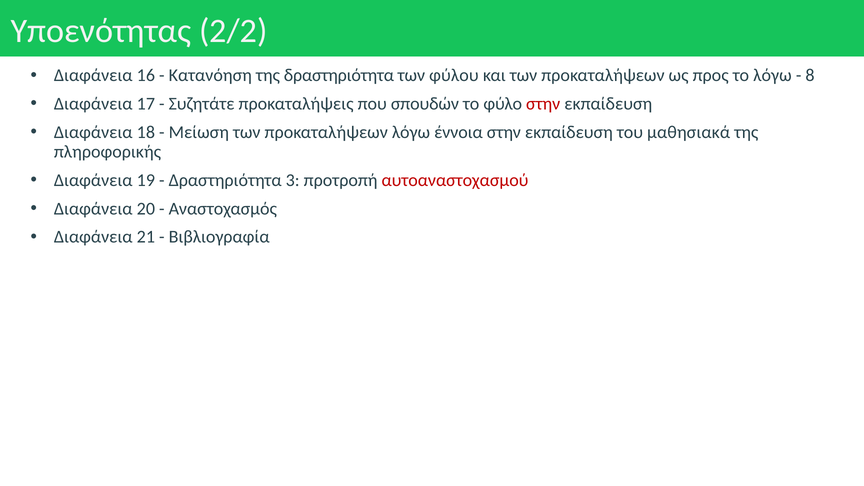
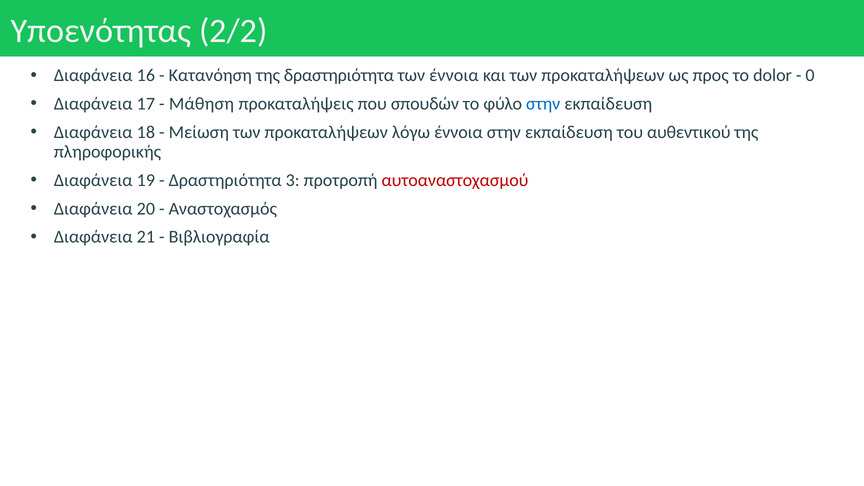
των φύλου: φύλου -> έννοια (454, 75)
το λόγω: λόγω -> dolor (773, 75)
8: 8 -> 0 (810, 75)
Συζητάτε: Συζητάτε -> Μάθηση (201, 104)
στην colour: red -> blue (543, 104)
μαθησιακά: μαθησιακά -> αυθεντικού (689, 132)
